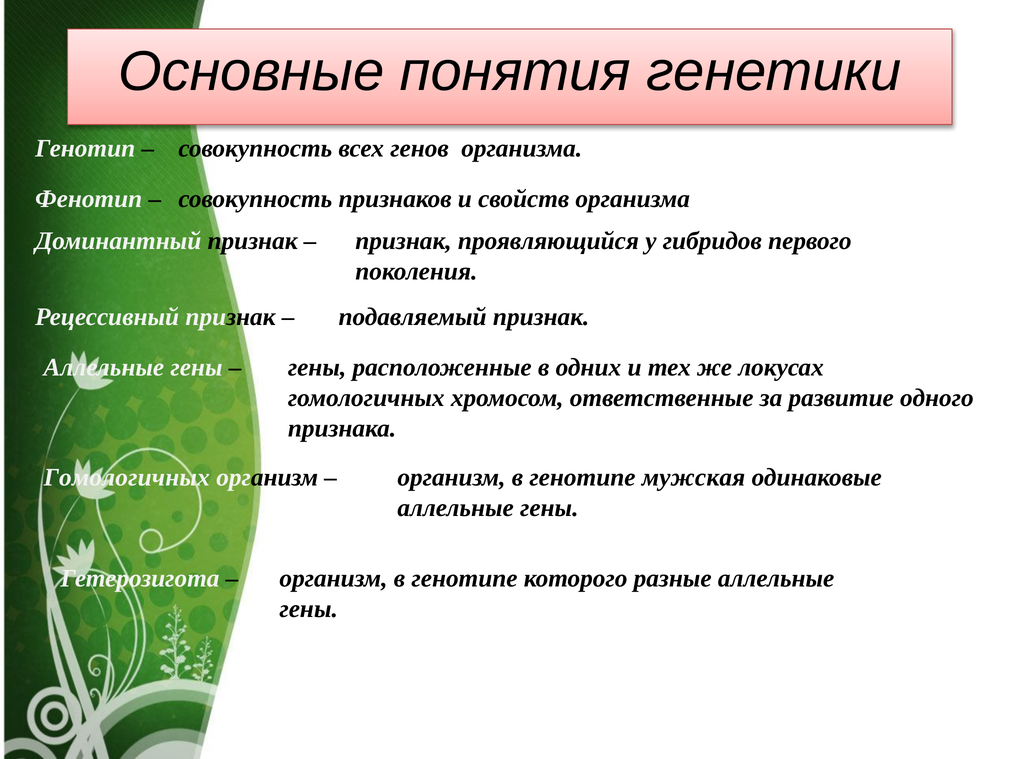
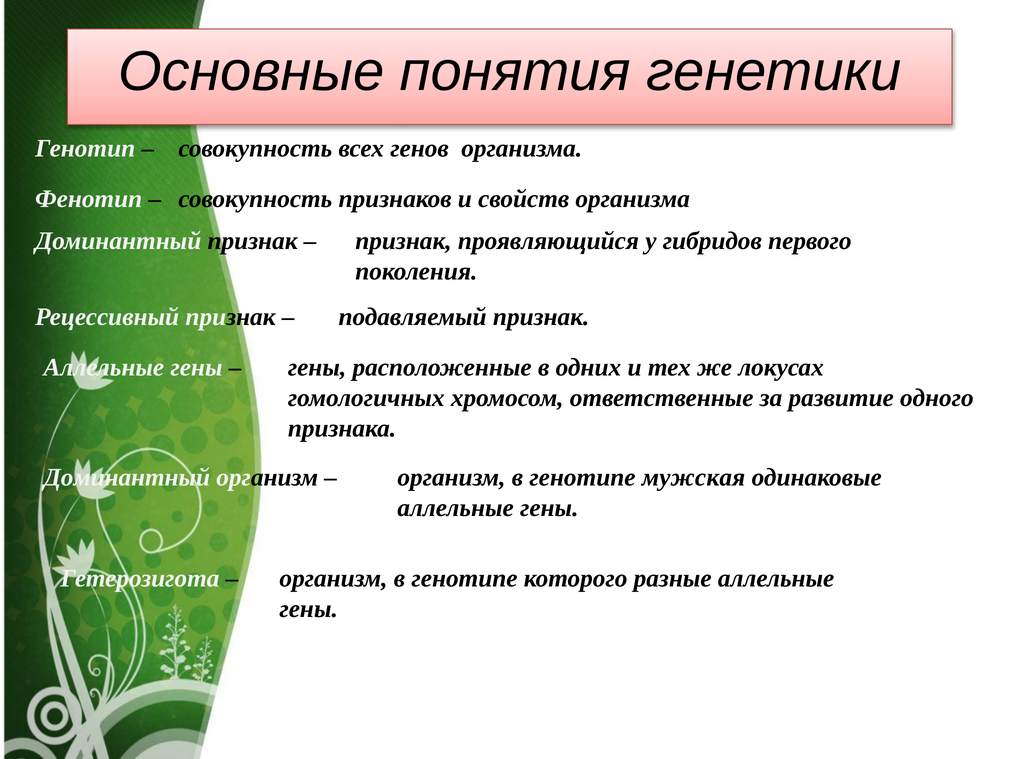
Гомологичных: Гомологичных -> Доминантный (127, 477)
